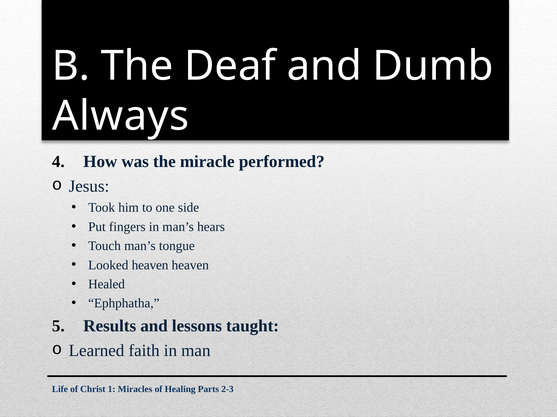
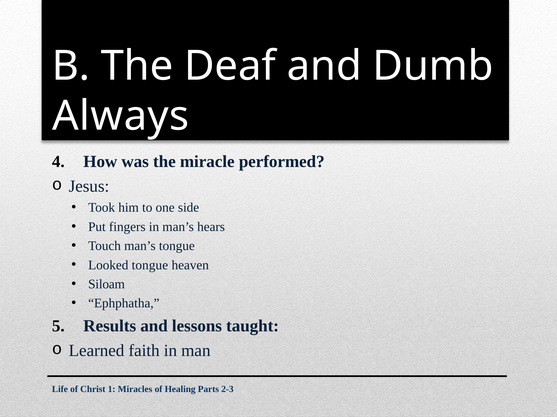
Looked heaven: heaven -> tongue (150, 265)
Healed: Healed -> Siloam (107, 285)
